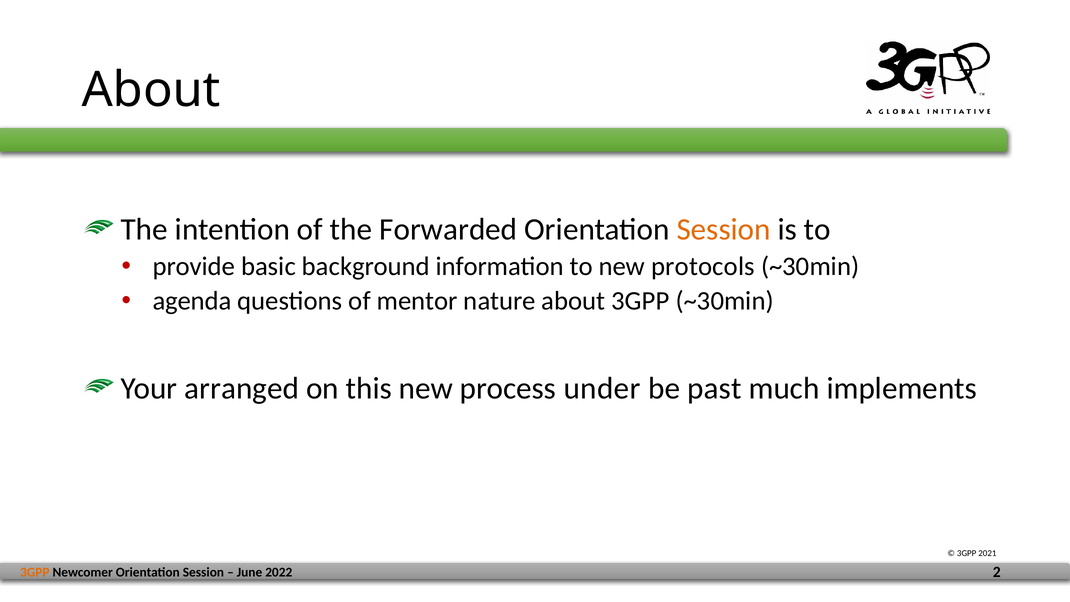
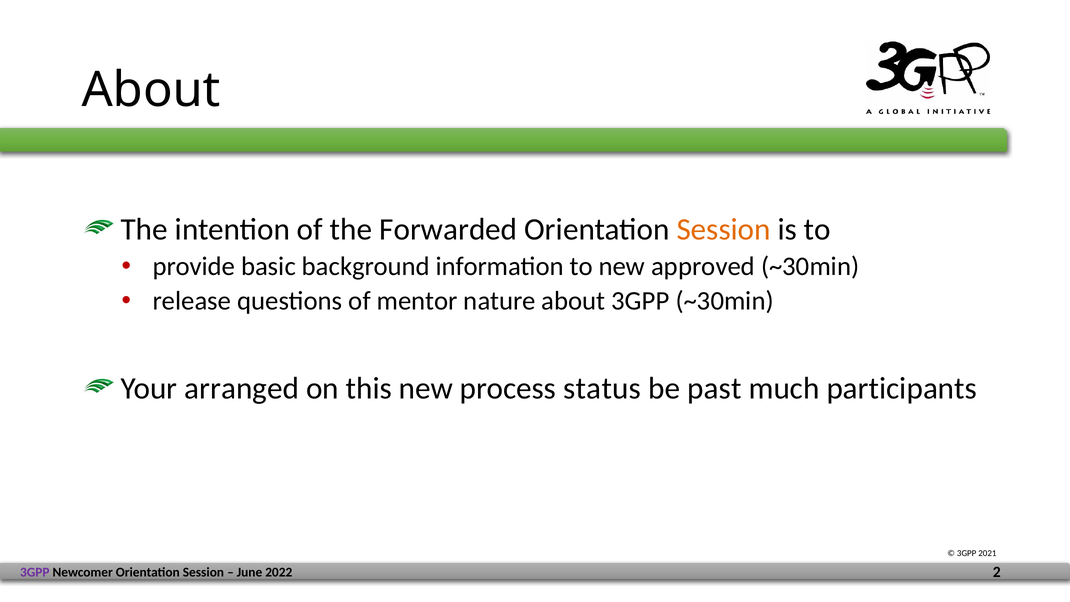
protocols: protocols -> approved (703, 266)
agenda: agenda -> release (192, 301)
under: under -> status (602, 388)
implements: implements -> participants (902, 388)
3GPP colour: orange -> purple (35, 572)
